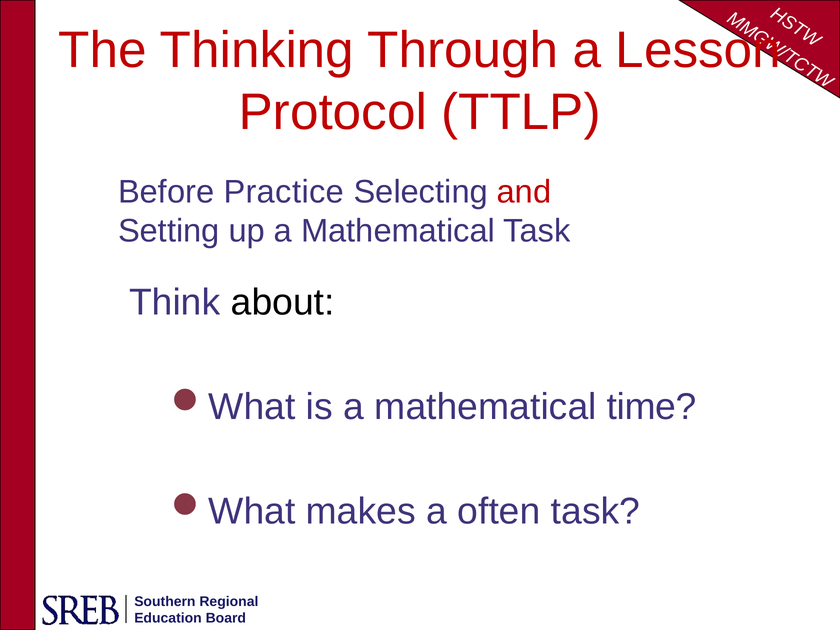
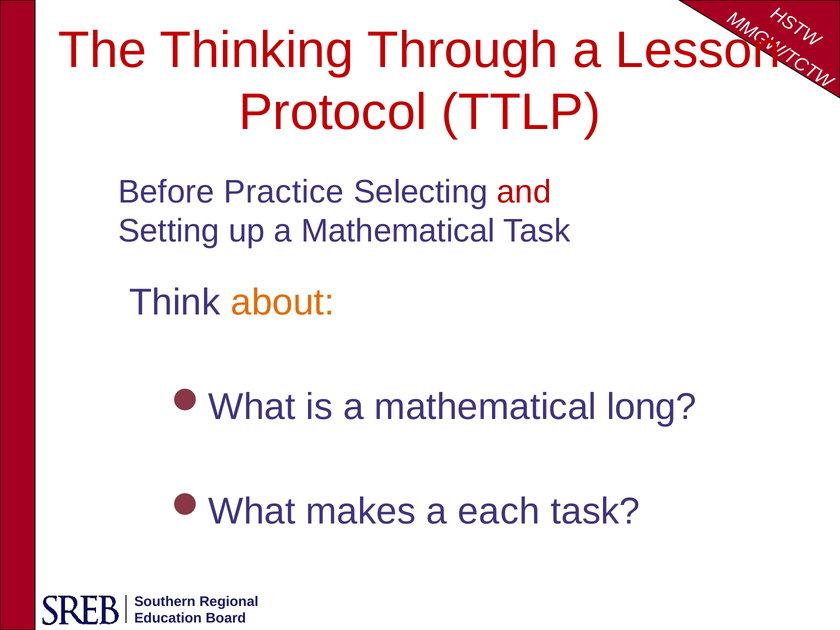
about colour: black -> orange (283, 302)
time: time -> long (652, 407)
often: often -> each (499, 512)
